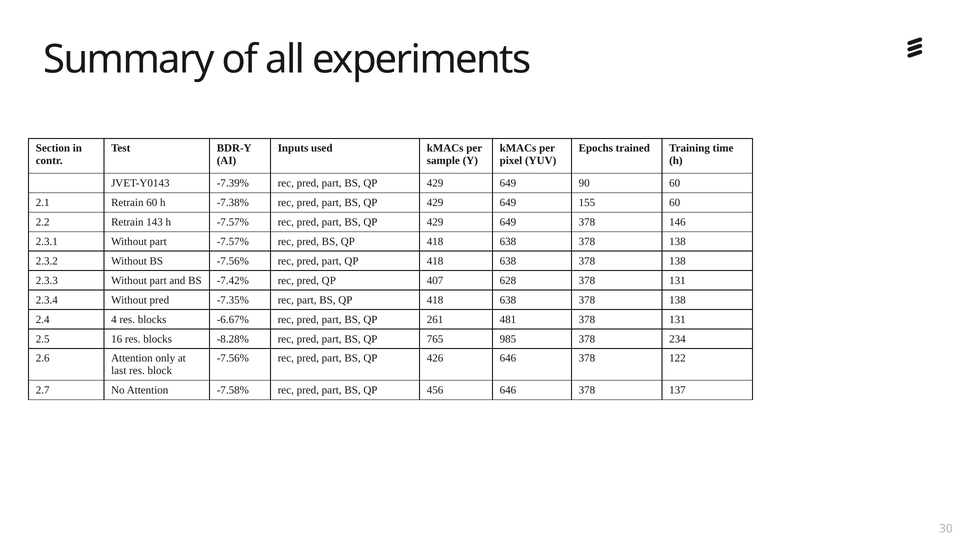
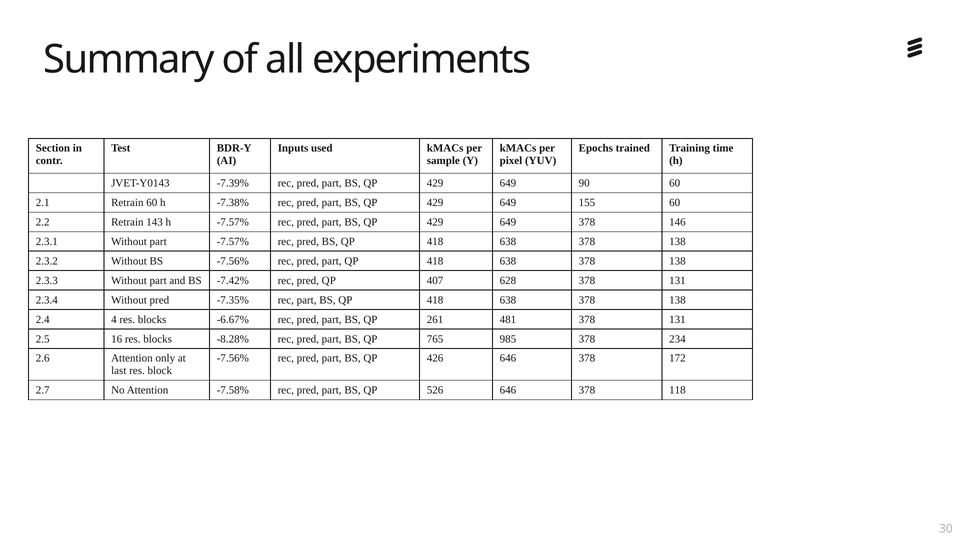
122: 122 -> 172 (677, 358)
456: 456 -> 526 (435, 390)
137: 137 -> 118 (677, 390)
